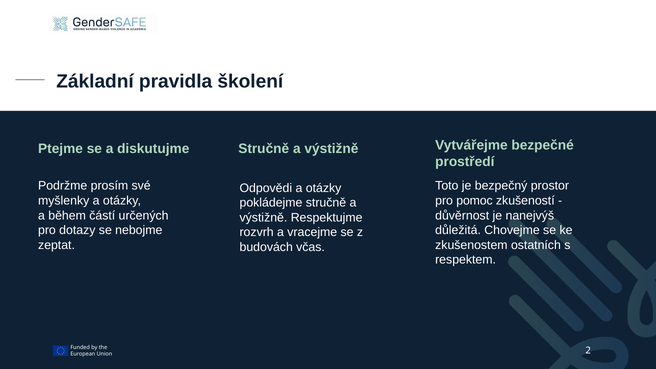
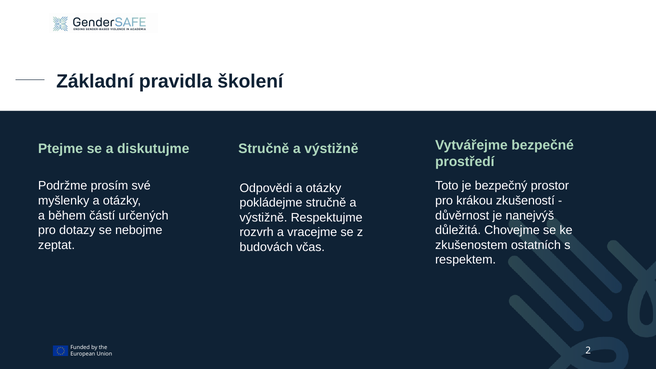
pomoc: pomoc -> krákou (475, 201)
